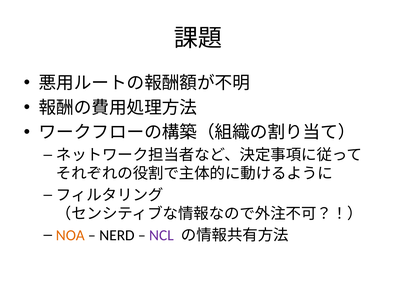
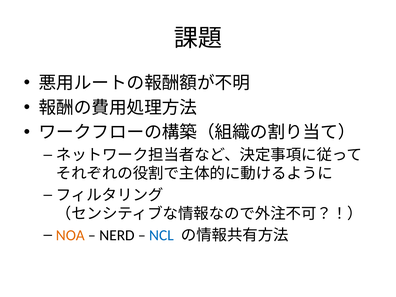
NCL colour: purple -> blue (161, 235)
